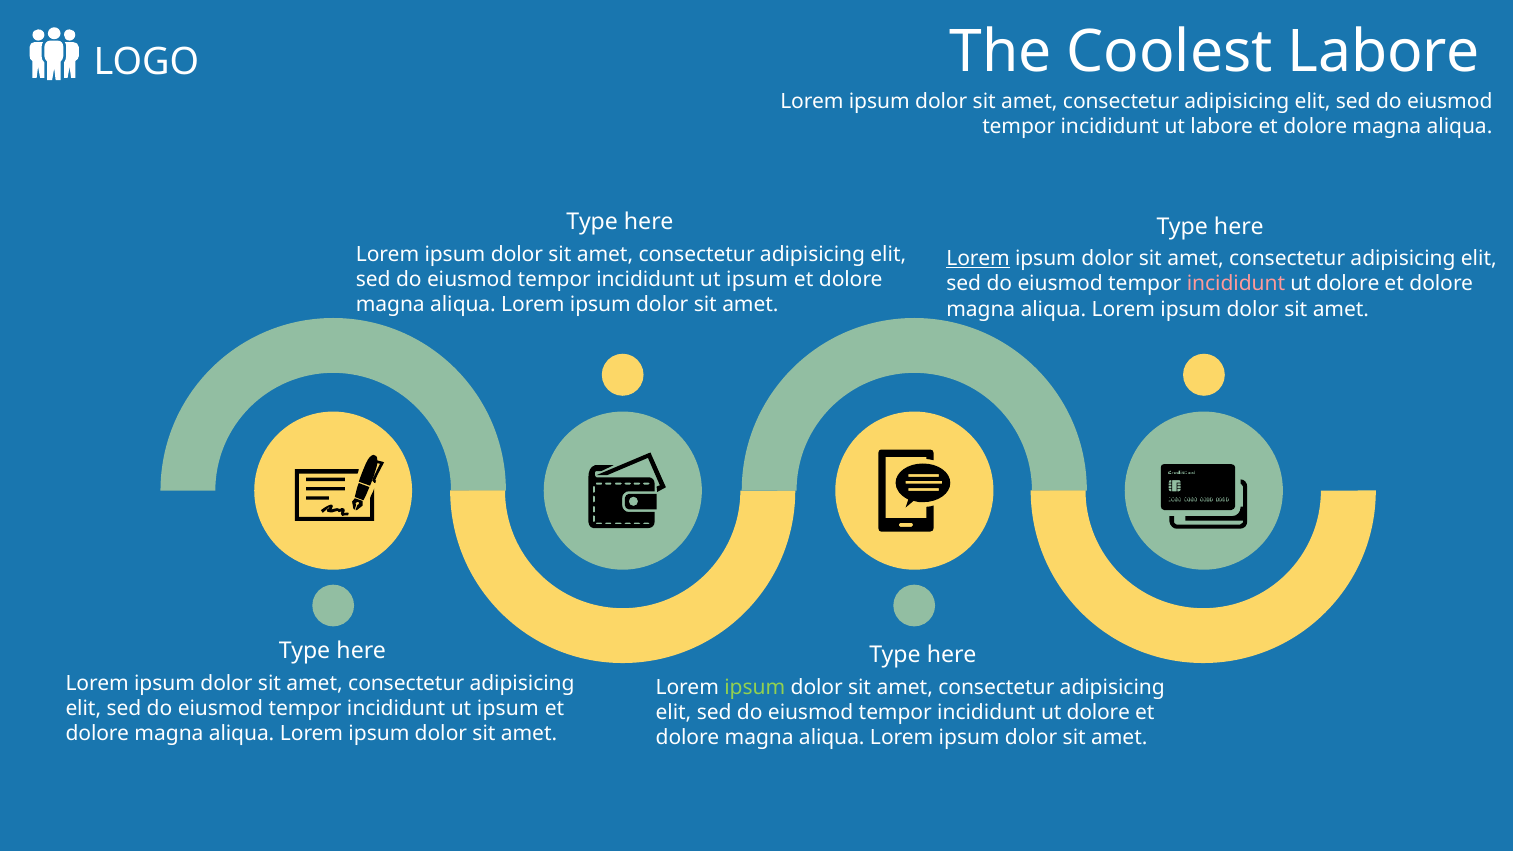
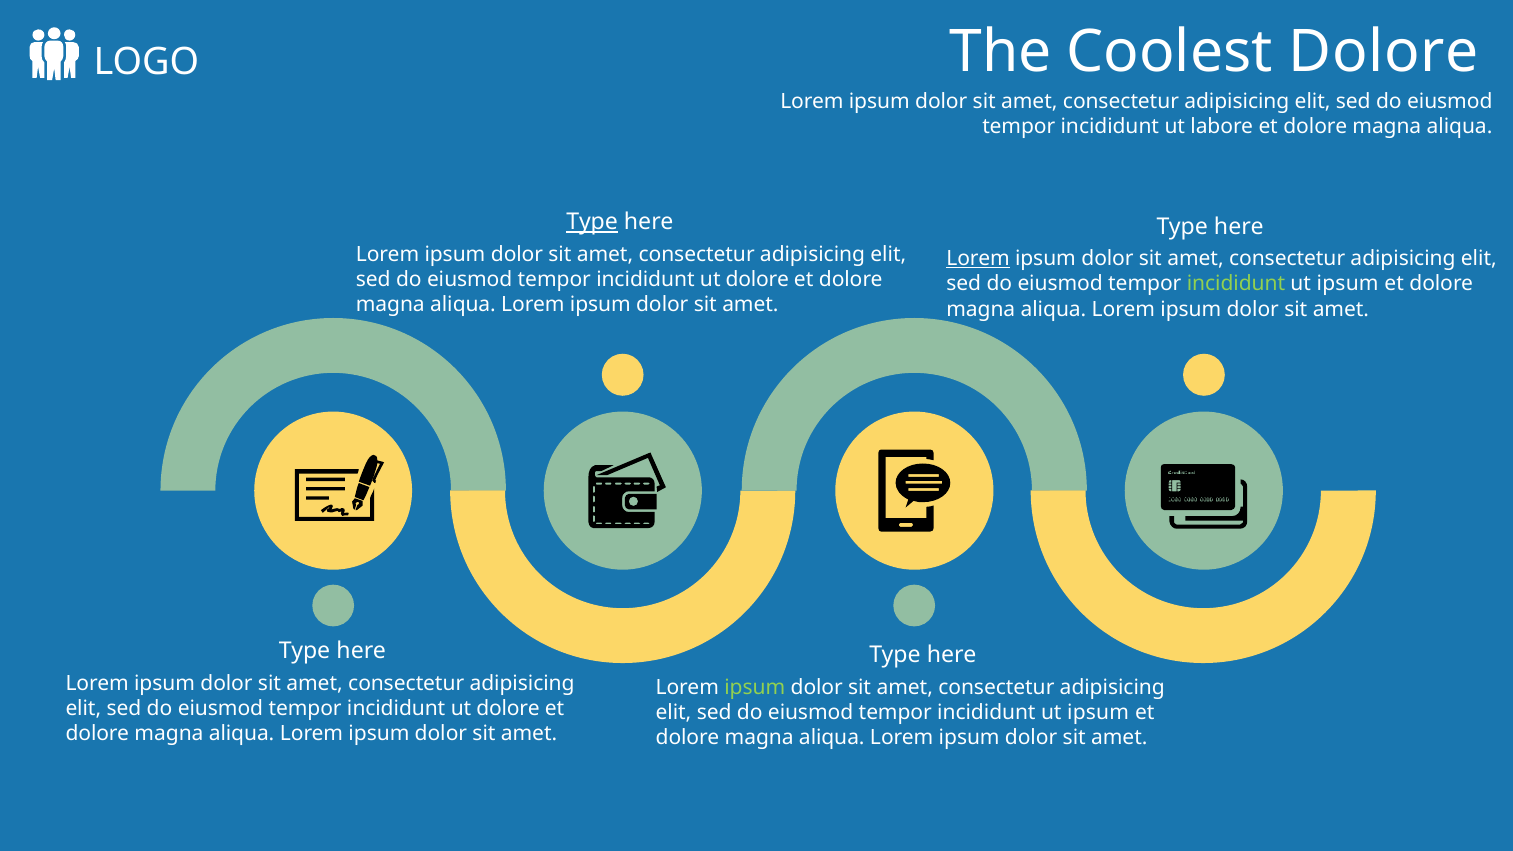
Coolest Labore: Labore -> Dolore (1383, 52)
Type underline: none -> present (592, 222)
ipsum: ipsum -> dolore (757, 279)
incididunt colour: pink -> light green (1236, 284)
dolore: dolore -> ipsum (1348, 284)
ipsum: ipsum -> dolore (508, 708)
dolore: dolore -> ipsum (1098, 713)
